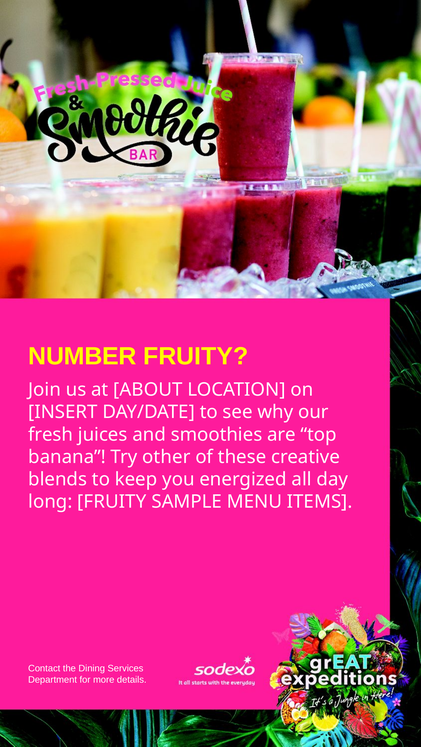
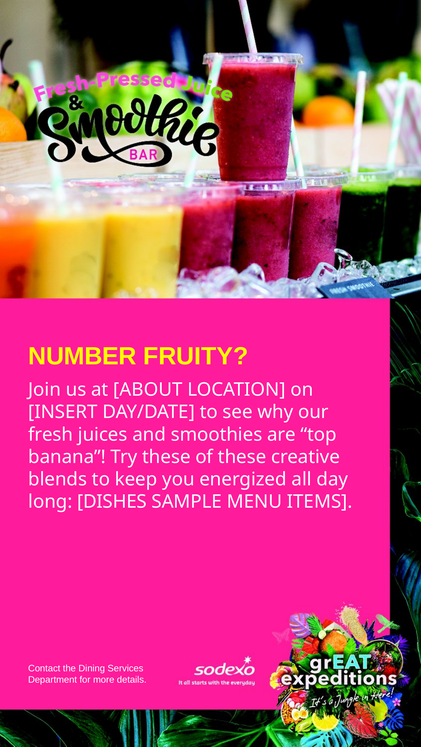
Try other: other -> these (166, 457)
long FRUITY: FRUITY -> DISHES (112, 502)
